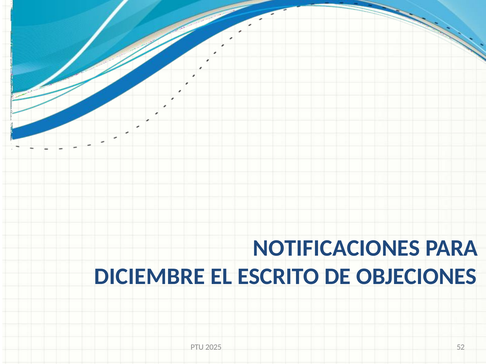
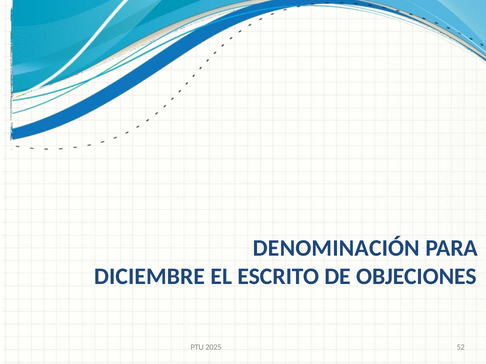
NOTIFICACIONES: NOTIFICACIONES -> DENOMINACIÓN (336, 248)
